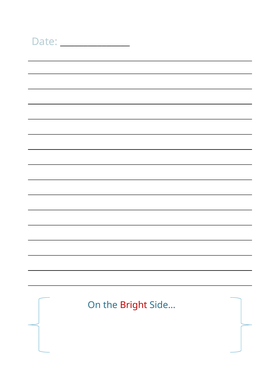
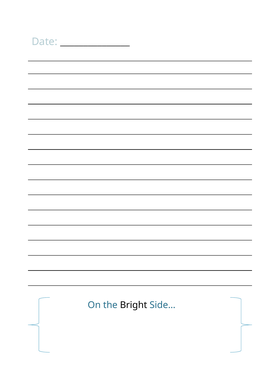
Bright colour: red -> black (134, 305)
